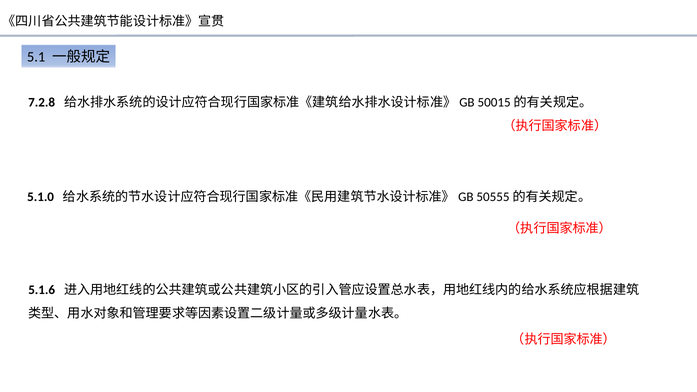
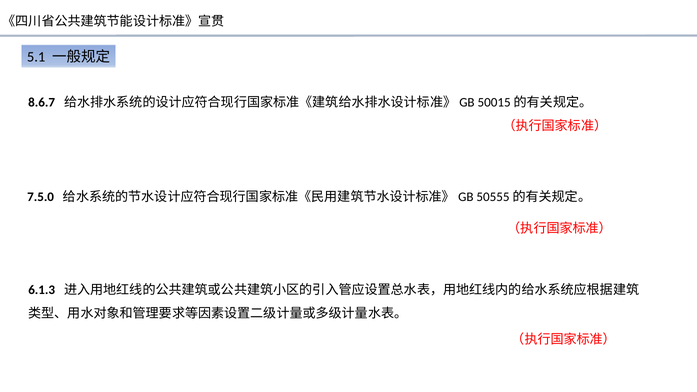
7.2.8: 7.2.8 -> 8.6.7 (42, 102)
5.1.0: 5.1.0 -> 7.5.0 (41, 197)
5.1.6: 5.1.6 -> 6.1.3 (42, 290)
